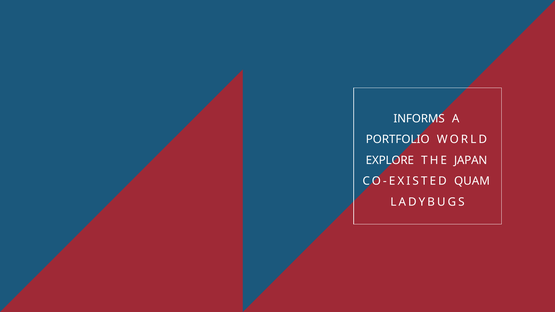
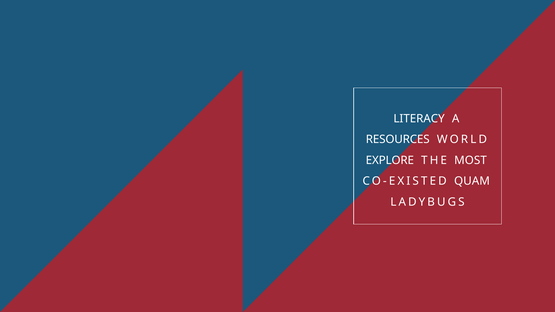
INFORMS: INFORMS -> LITERACY (419, 119)
PORTFOLIO: PORTFOLIO -> RESOURCES (398, 140)
JAPAN: JAPAN -> MOST (471, 160)
